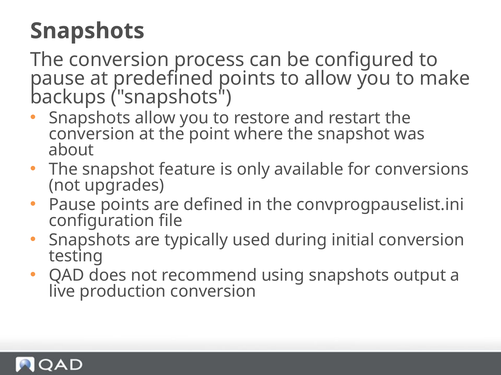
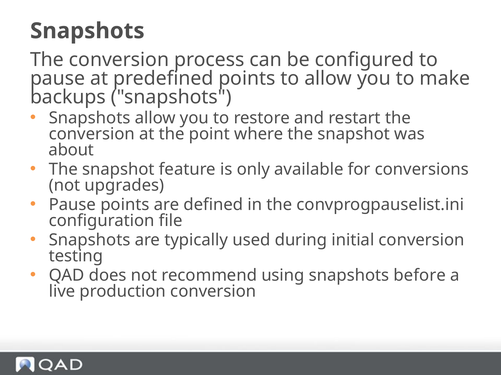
output: output -> before (420, 276)
